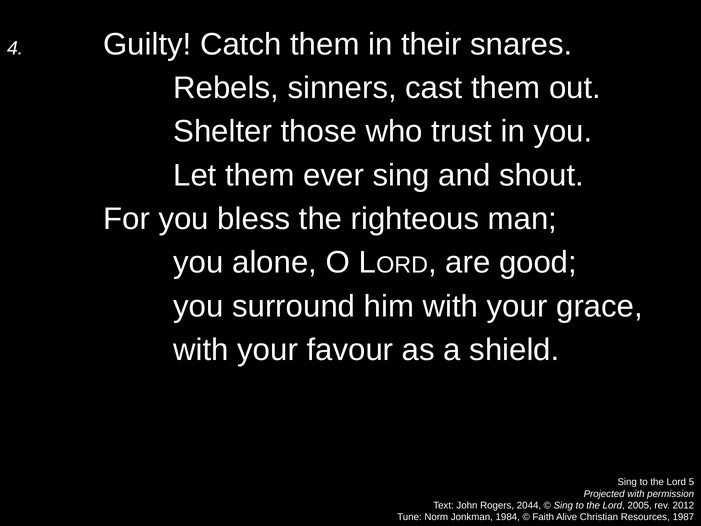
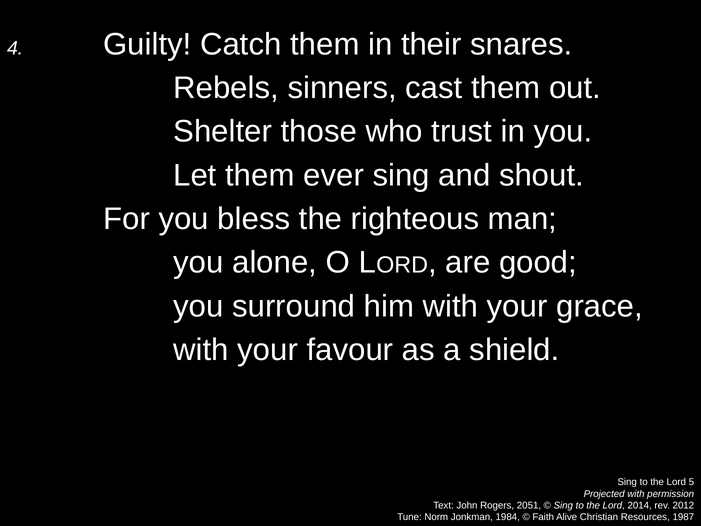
2044: 2044 -> 2051 (529, 505)
2005: 2005 -> 2014 (640, 505)
